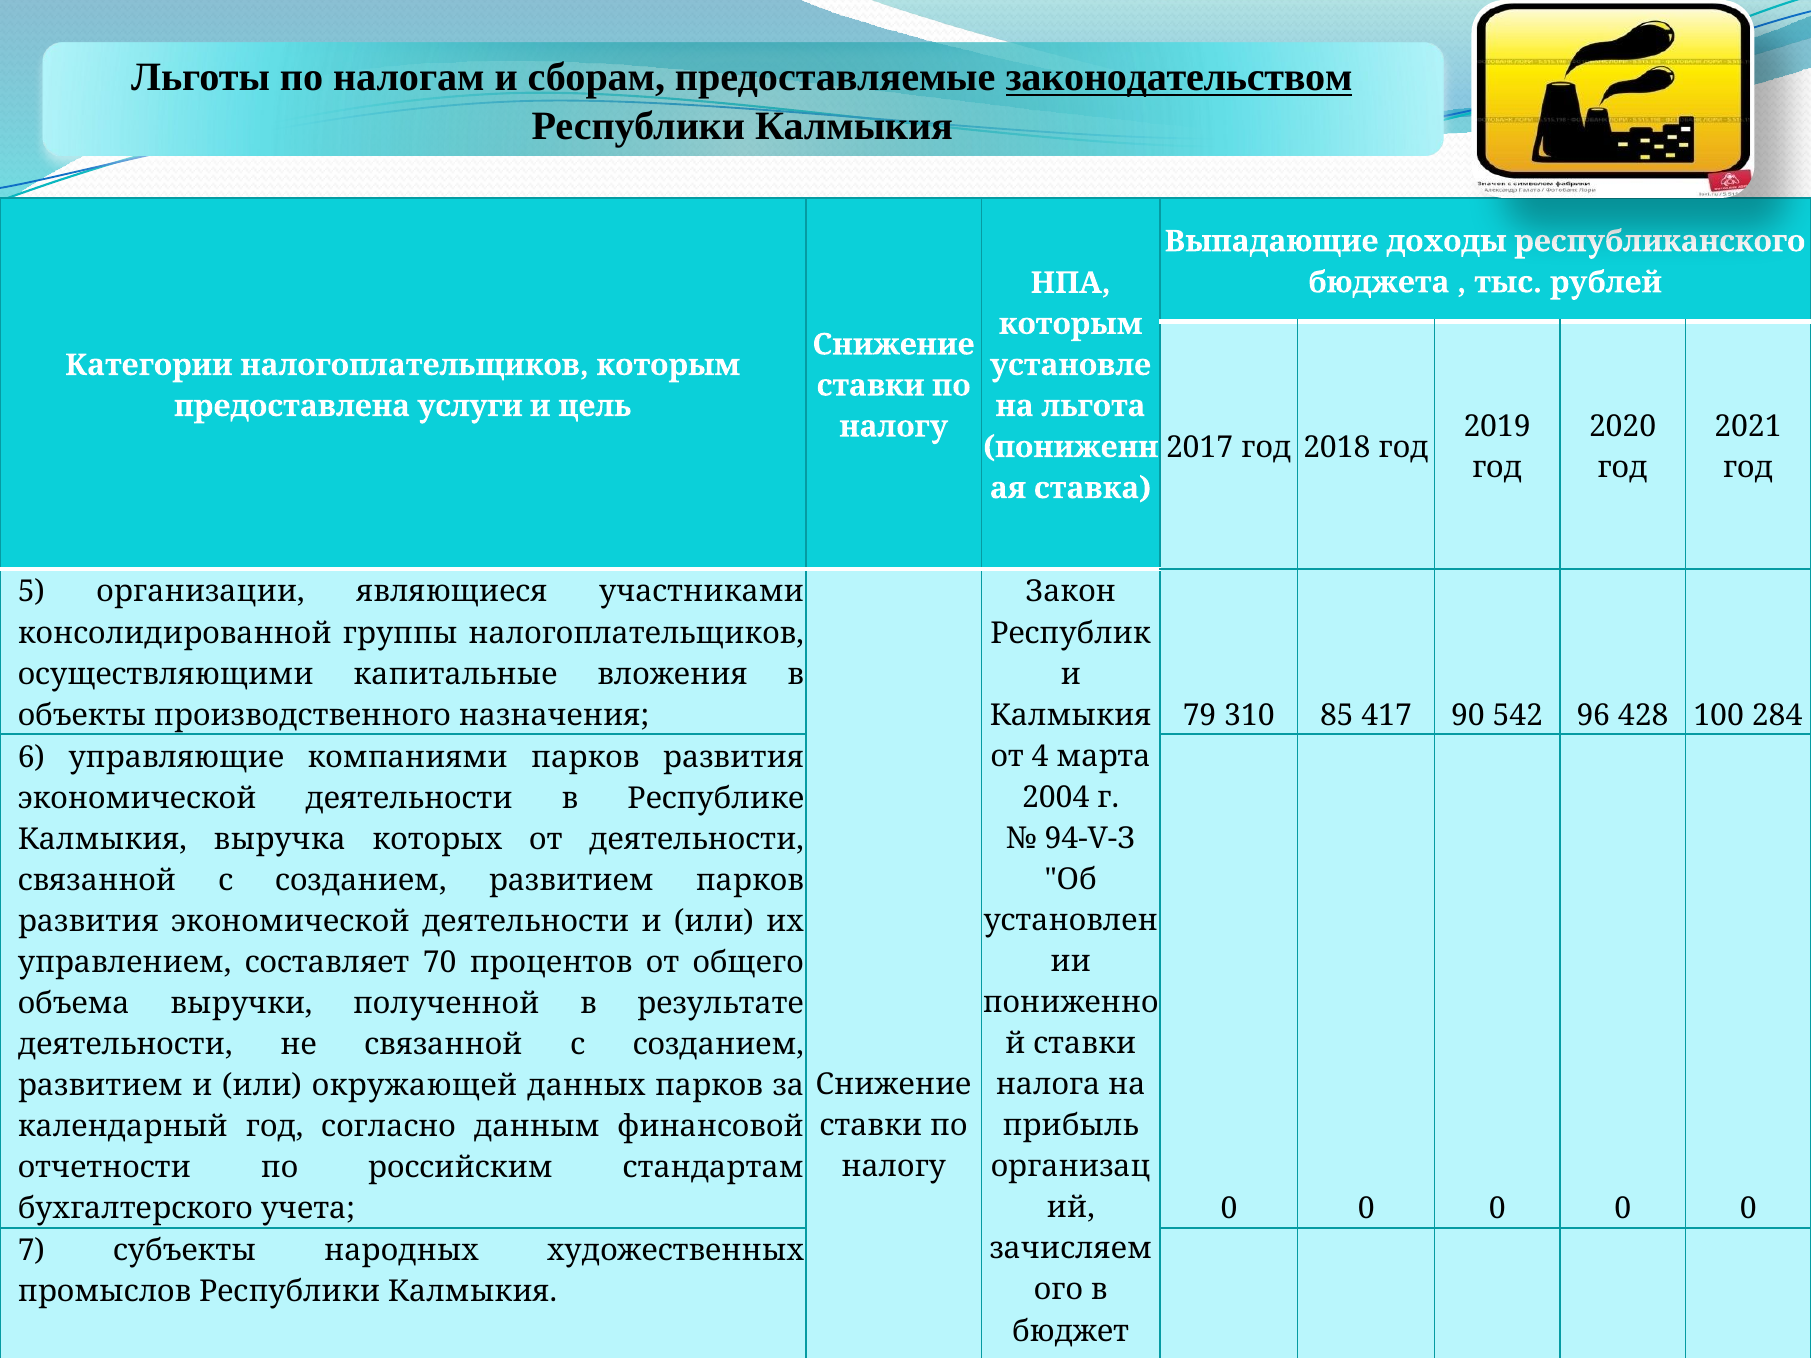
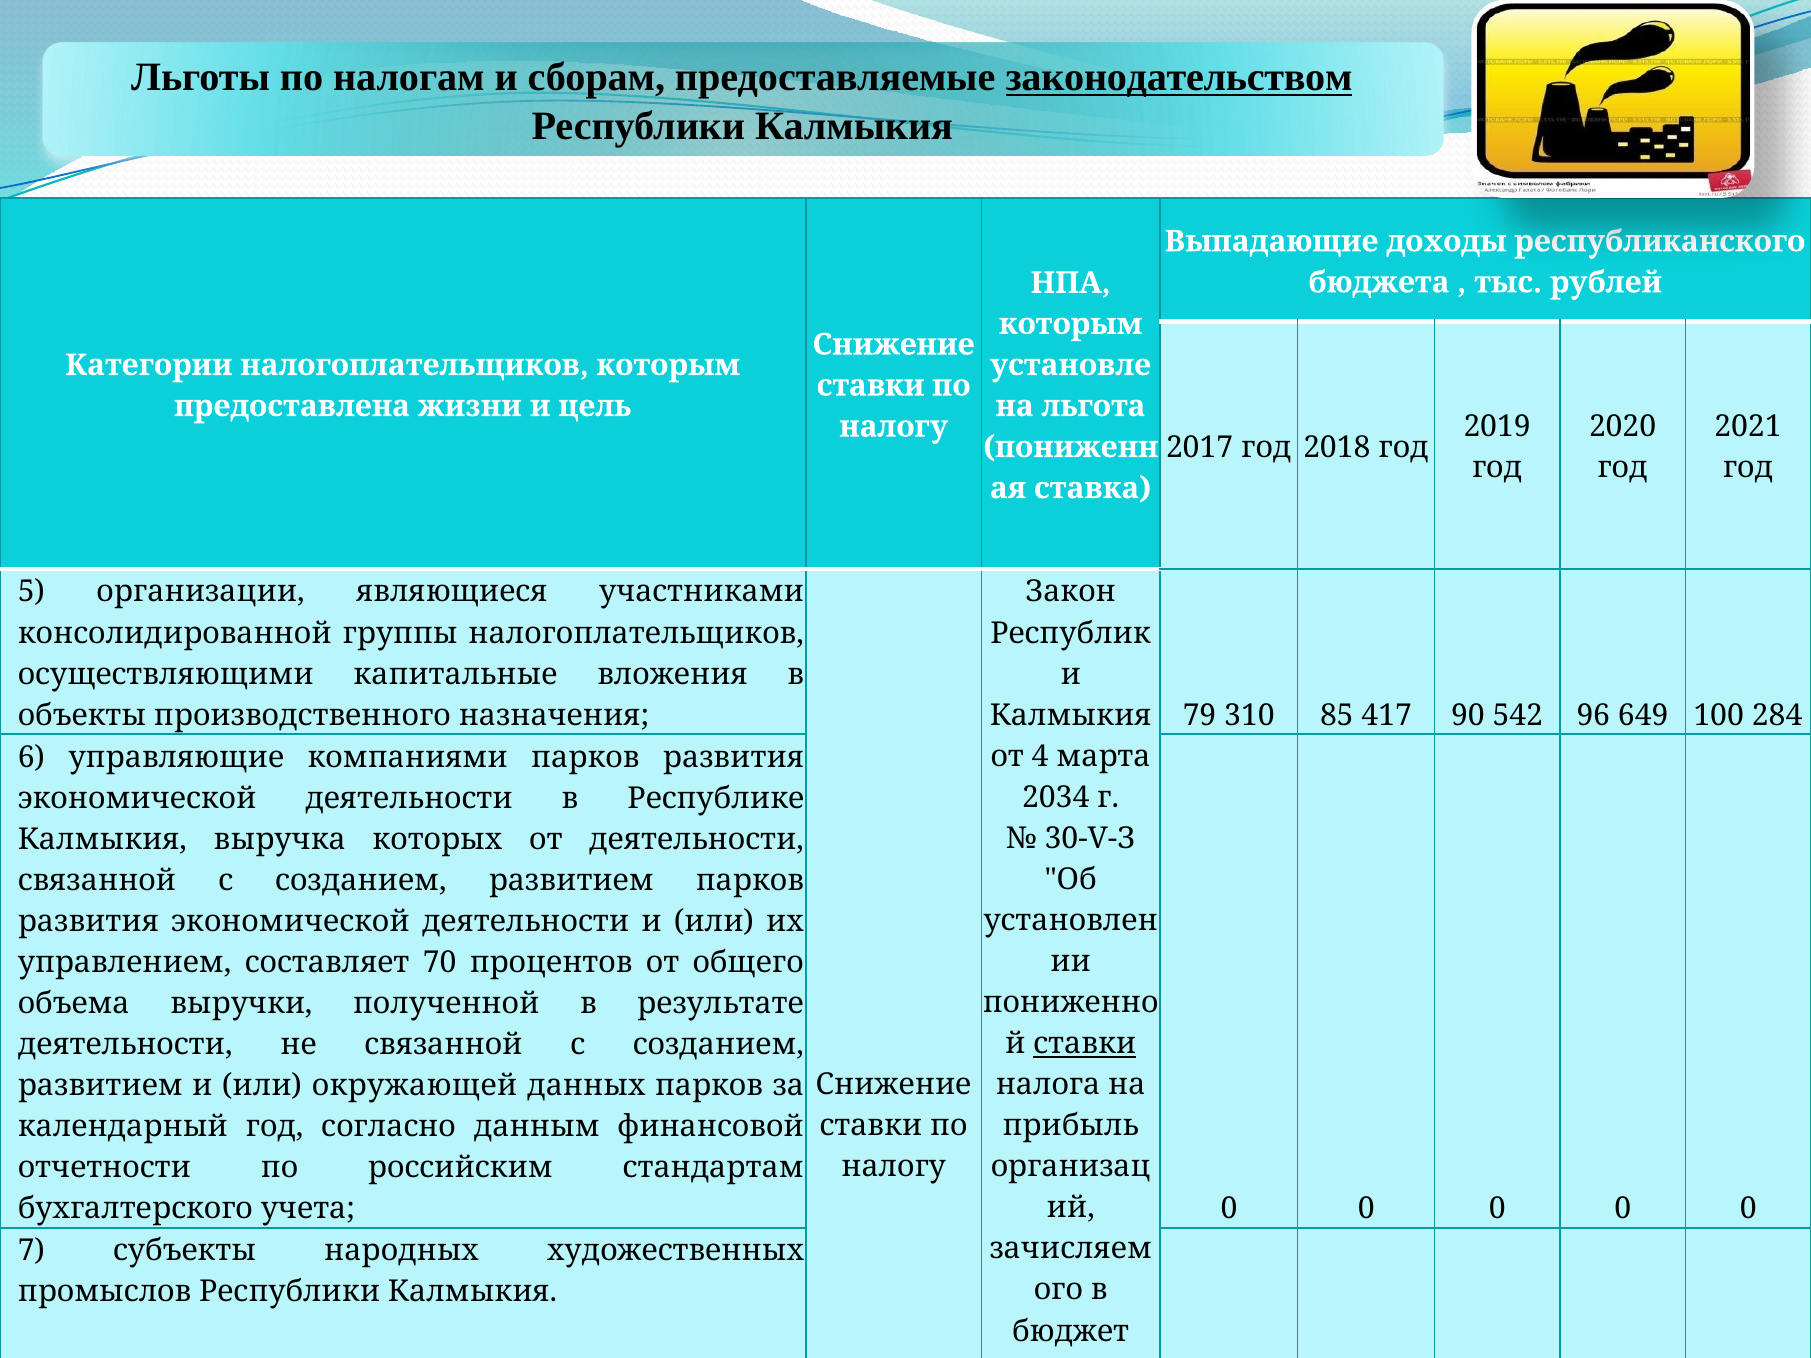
услуги: услуги -> жизни (470, 406)
428: 428 -> 649 (1643, 715)
2004: 2004 -> 2034 (1056, 797)
94-V-З: 94-V-З -> 30-V-З (1090, 839)
ставки underline: none -> present (1085, 1044)
